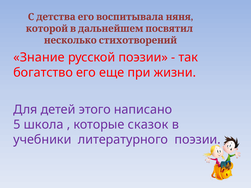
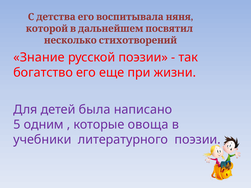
этого: этого -> была (95, 110)
школа: школа -> одним (44, 125)
сказок: сказок -> овоща (148, 125)
